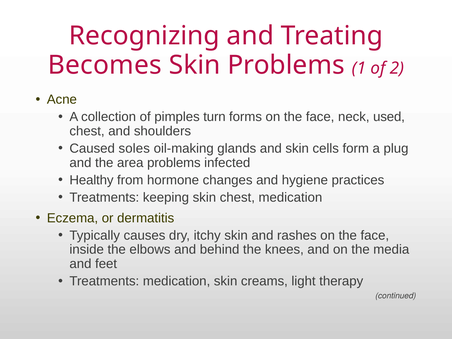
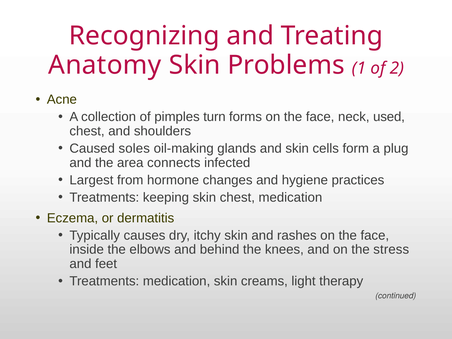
Becomes: Becomes -> Anatomy (105, 65)
area problems: problems -> connects (174, 163)
Healthy: Healthy -> Largest (91, 180)
media: media -> stress (391, 250)
